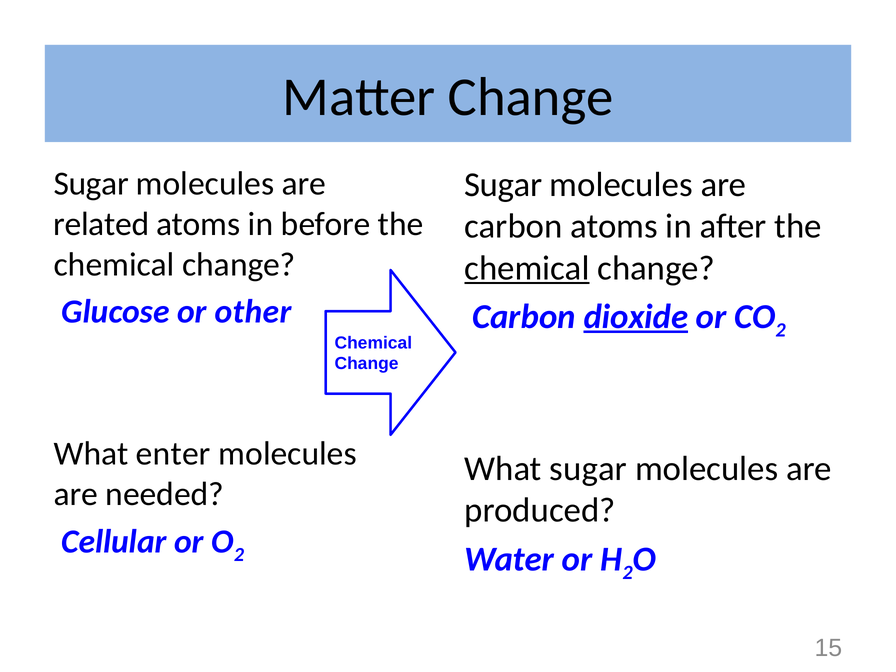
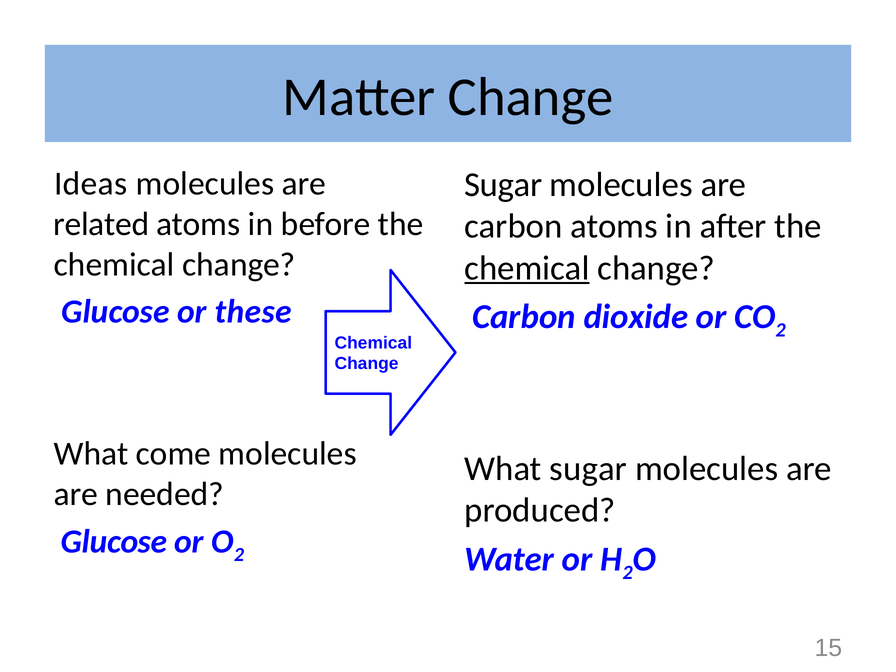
Sugar: Sugar -> Ideas (91, 184)
other: other -> these (253, 312)
dioxide underline: present -> none (636, 317)
enter: enter -> come (173, 454)
Cellular: Cellular -> Glucose (114, 542)
